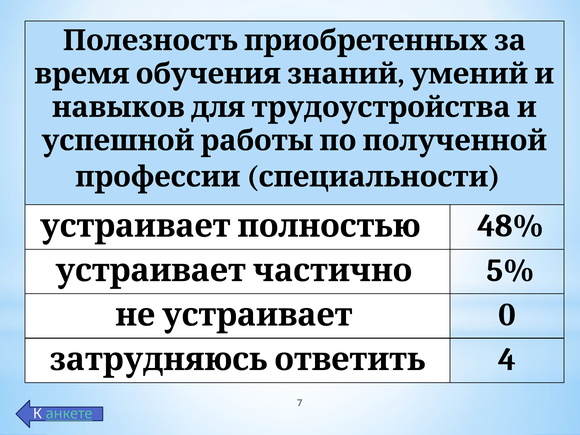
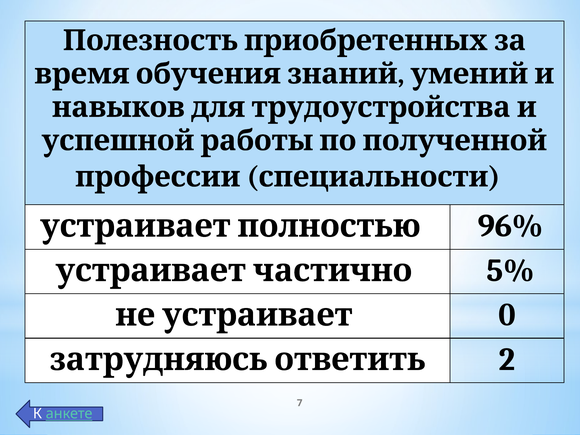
48%: 48% -> 96% (511, 226)
4: 4 -> 2 (507, 359)
